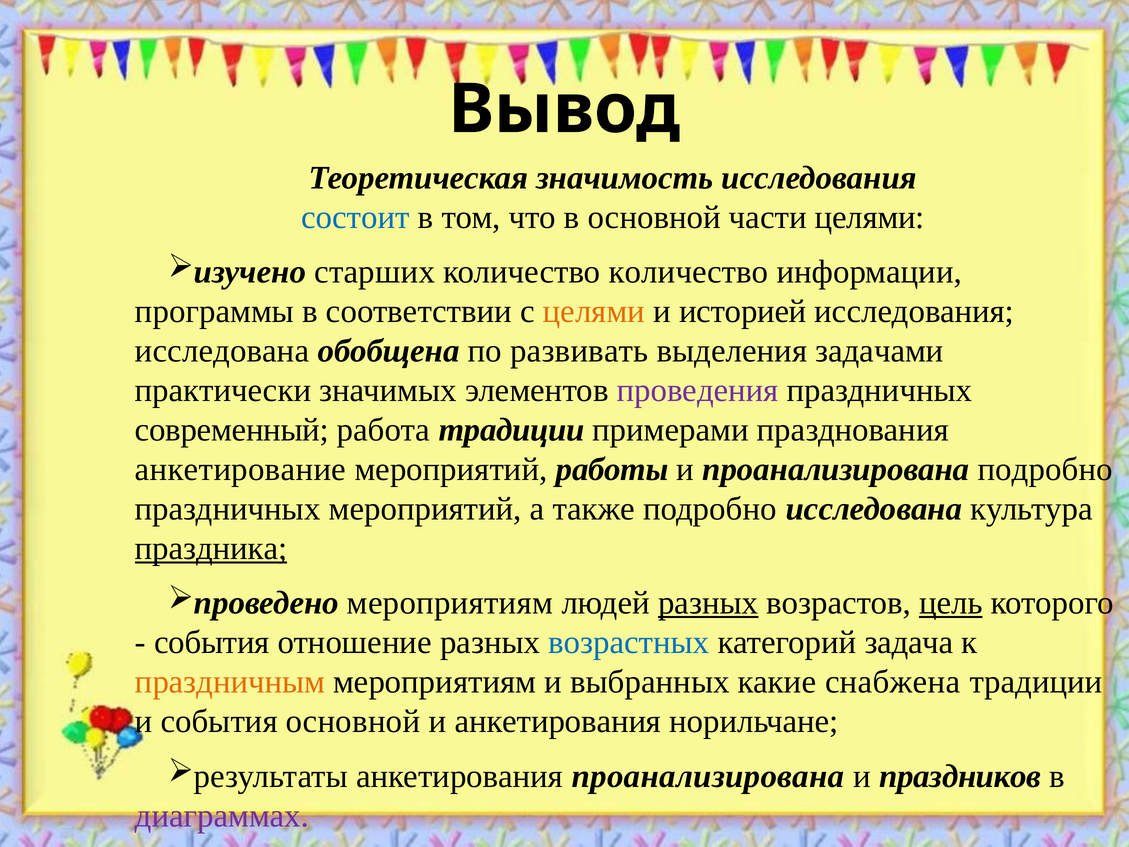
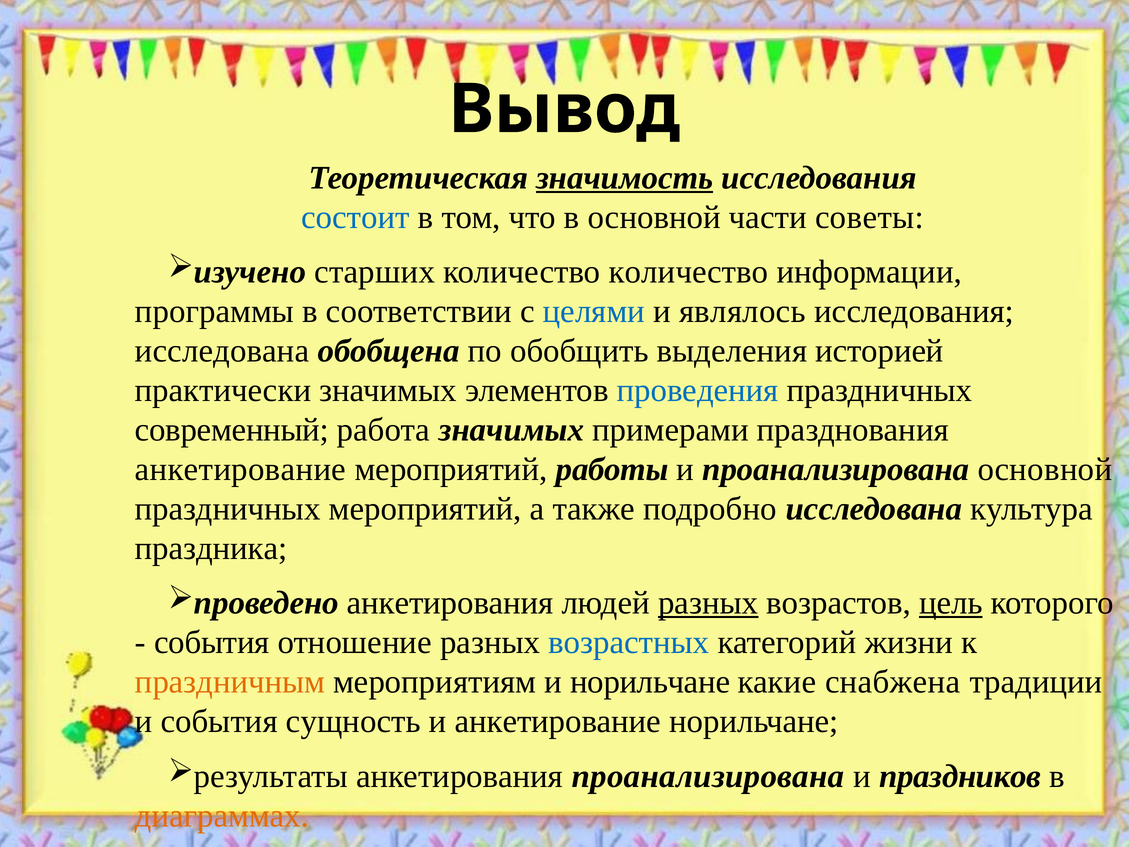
значимость underline: none -> present (625, 178)
части целями: целями -> советы (869, 217)
целями colour: orange -> blue (594, 311)
историей: историей -> являлось (742, 311)
развивать: развивать -> обобщить (579, 351)
задачами: задачами -> историей (879, 351)
проведения colour: purple -> blue (698, 390)
работа традиции: традиции -> значимых (511, 430)
проанализирована подробно: подробно -> основной (1045, 469)
праздника underline: present -> none (211, 548)
мероприятиям: мероприятиям -> анкетирования (450, 603)
задача: задача -> жизни (909, 642)
и выбранных: выбранных -> норильчане (650, 682)
события основной: основной -> сущность (353, 721)
и анкетирования: анкетирования -> анкетирование (558, 721)
диаграммах colour: purple -> orange (222, 815)
